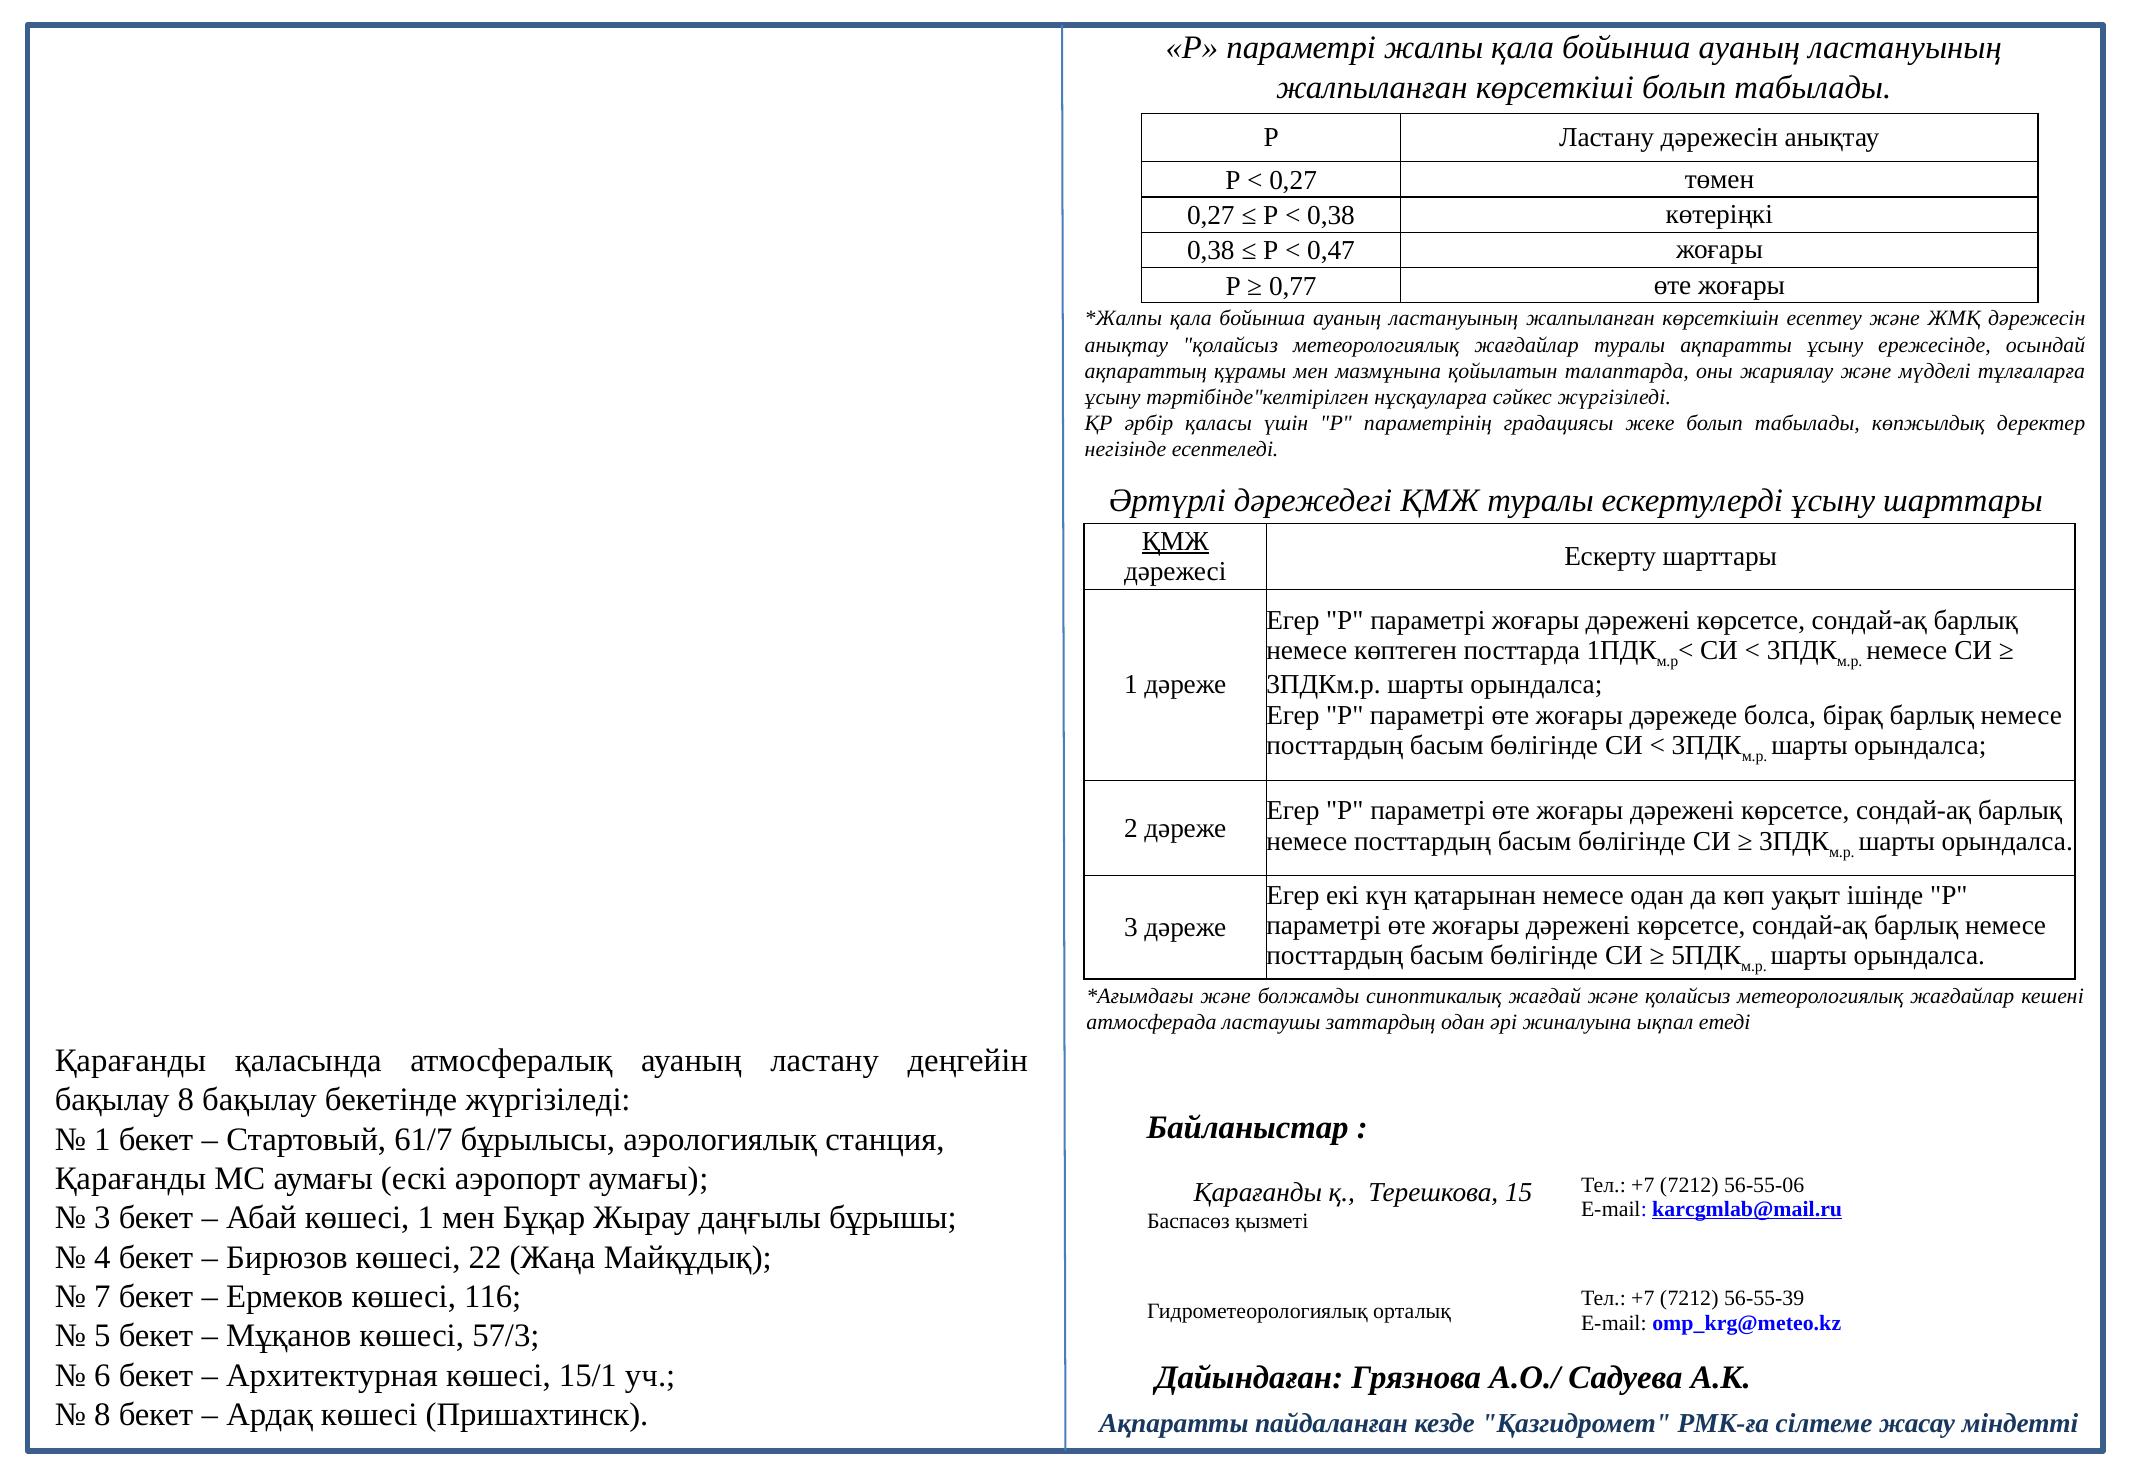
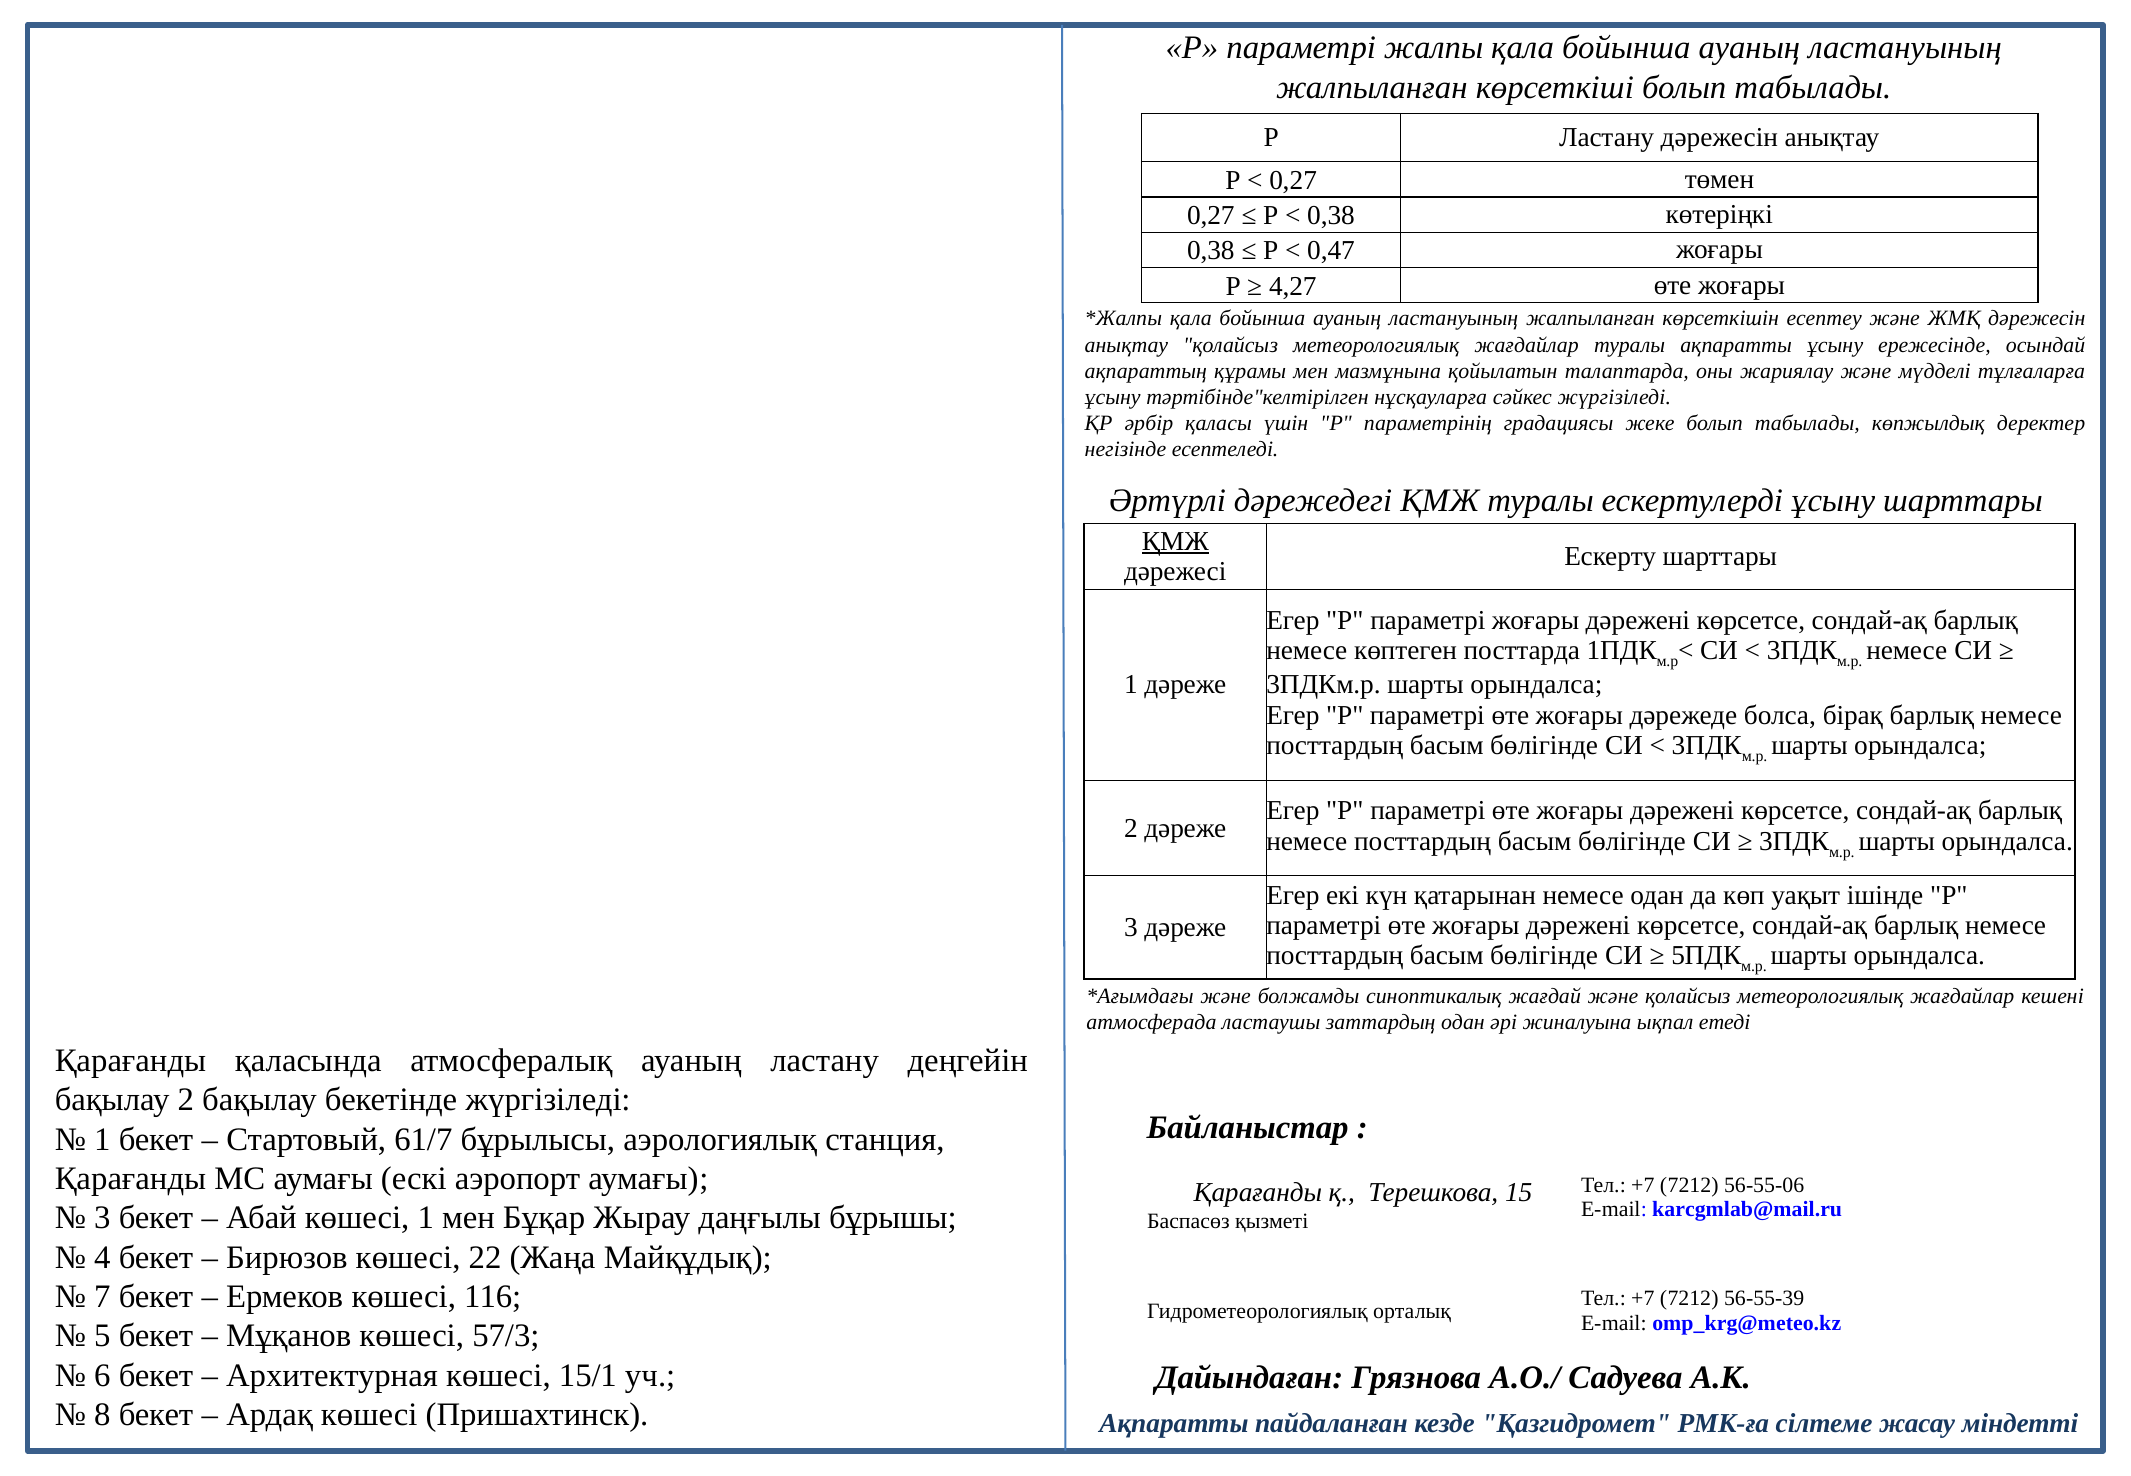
0,77: 0,77 -> 4,27 (1293, 286)
бақылау 8: 8 -> 2 (186, 1099)
karcgmlab@mail.ru underline: present -> none (1747, 1209)
